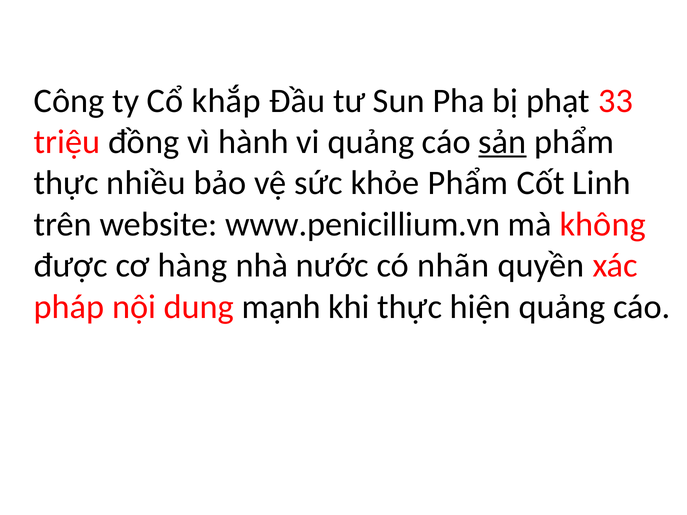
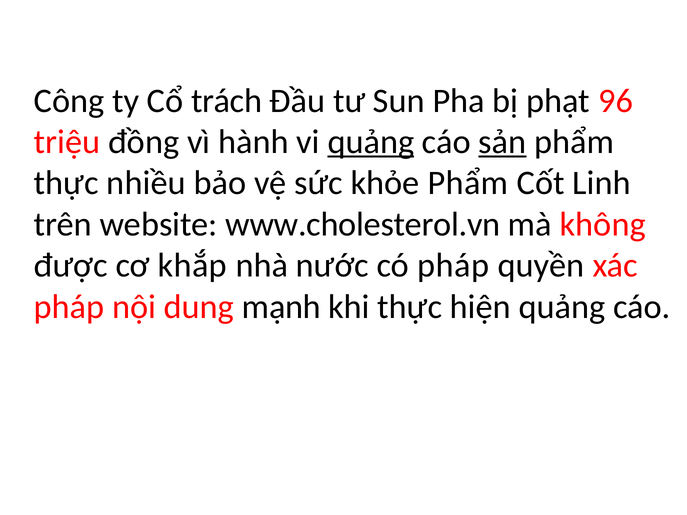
khắp: khắp -> trách (227, 101)
33: 33 -> 96 (616, 101)
quảng underline: none -> present (371, 142)
www.penicillium.vn: www.penicillium.vn -> www.cholesterol.vn (363, 224)
hàng: hàng -> khắp (192, 266)
có nhãn: nhãn -> pháp (453, 266)
